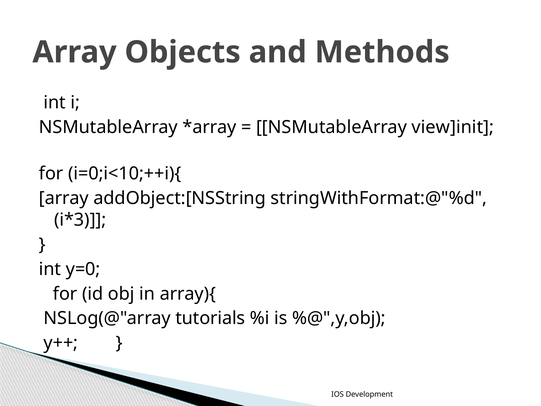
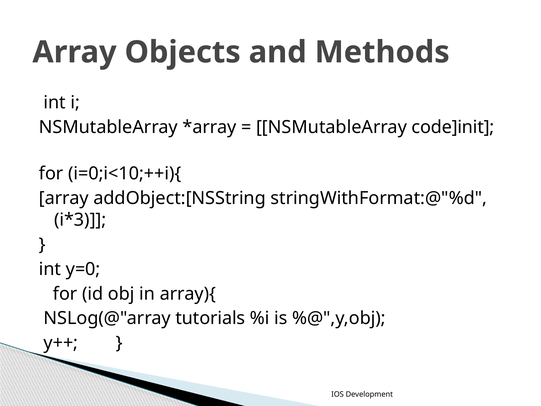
view]init: view]init -> code]init (453, 127)
